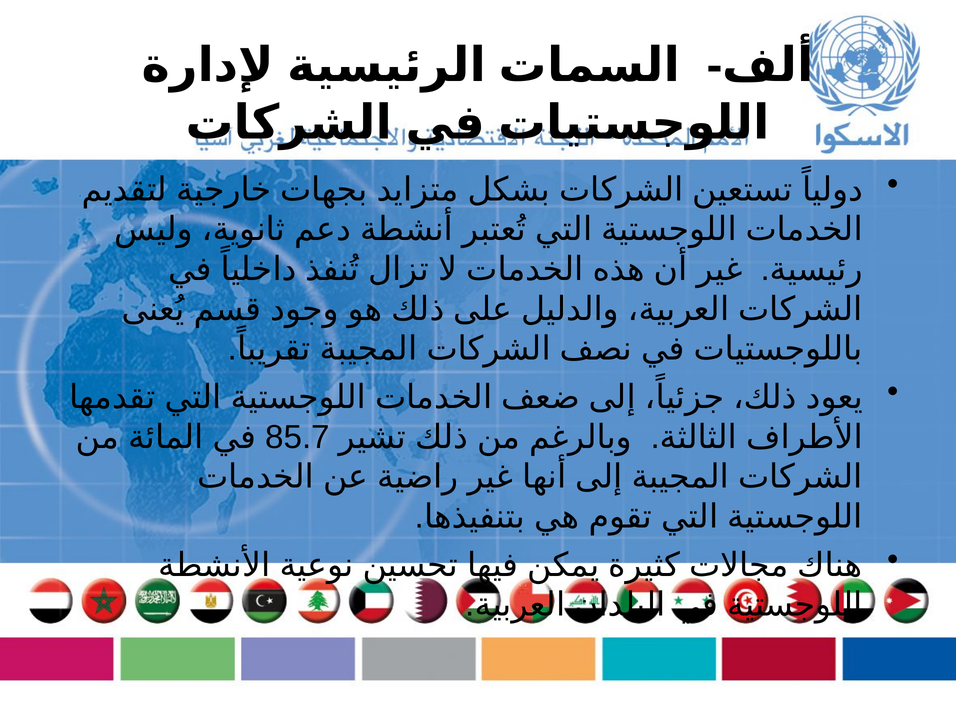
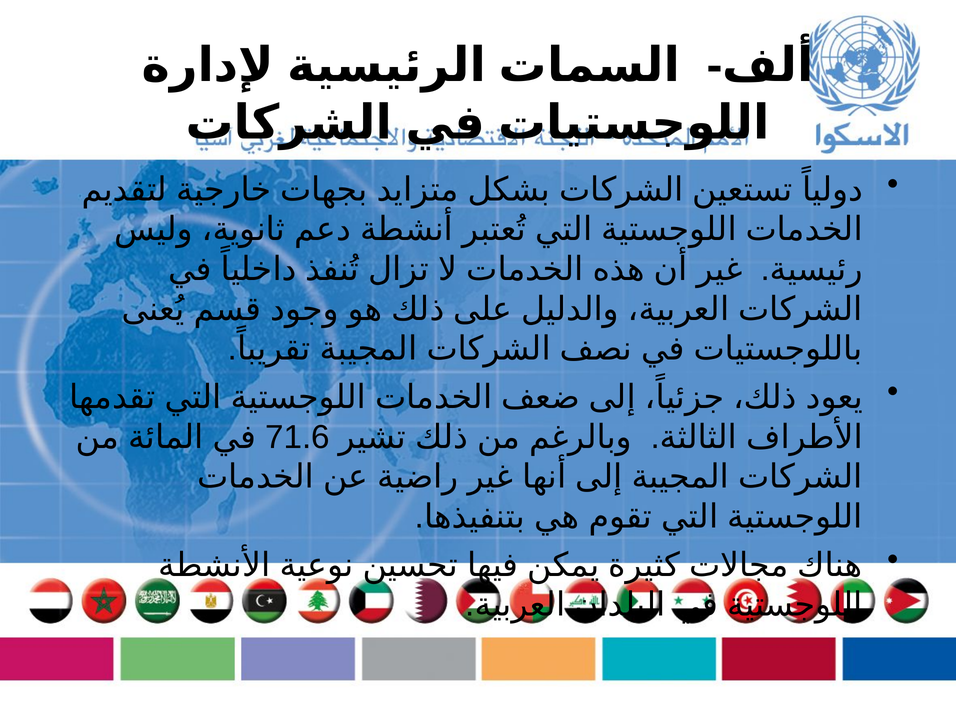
85.7: 85.7 -> 71.6 (298, 437)
